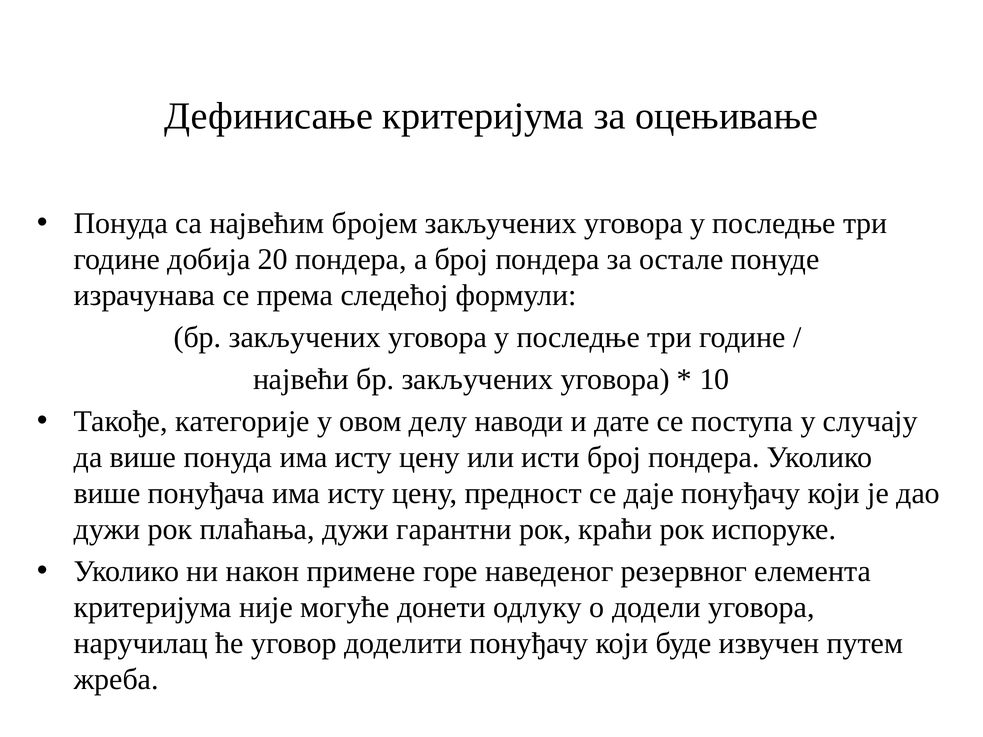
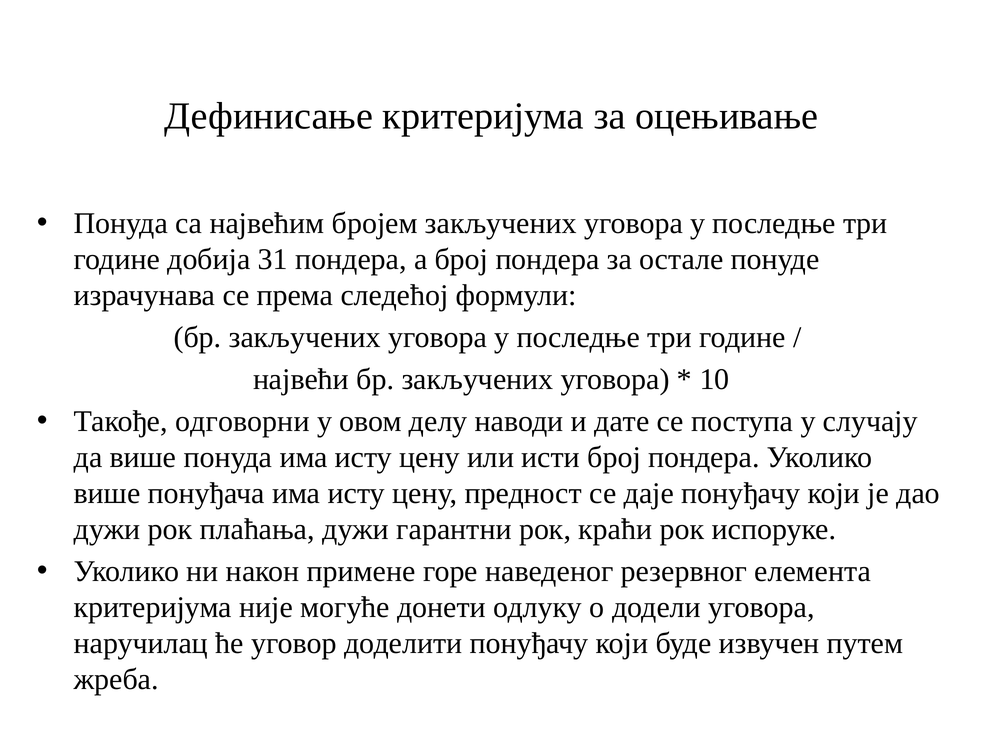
20: 20 -> 31 (273, 259)
категорије: категорије -> одговорни (242, 422)
